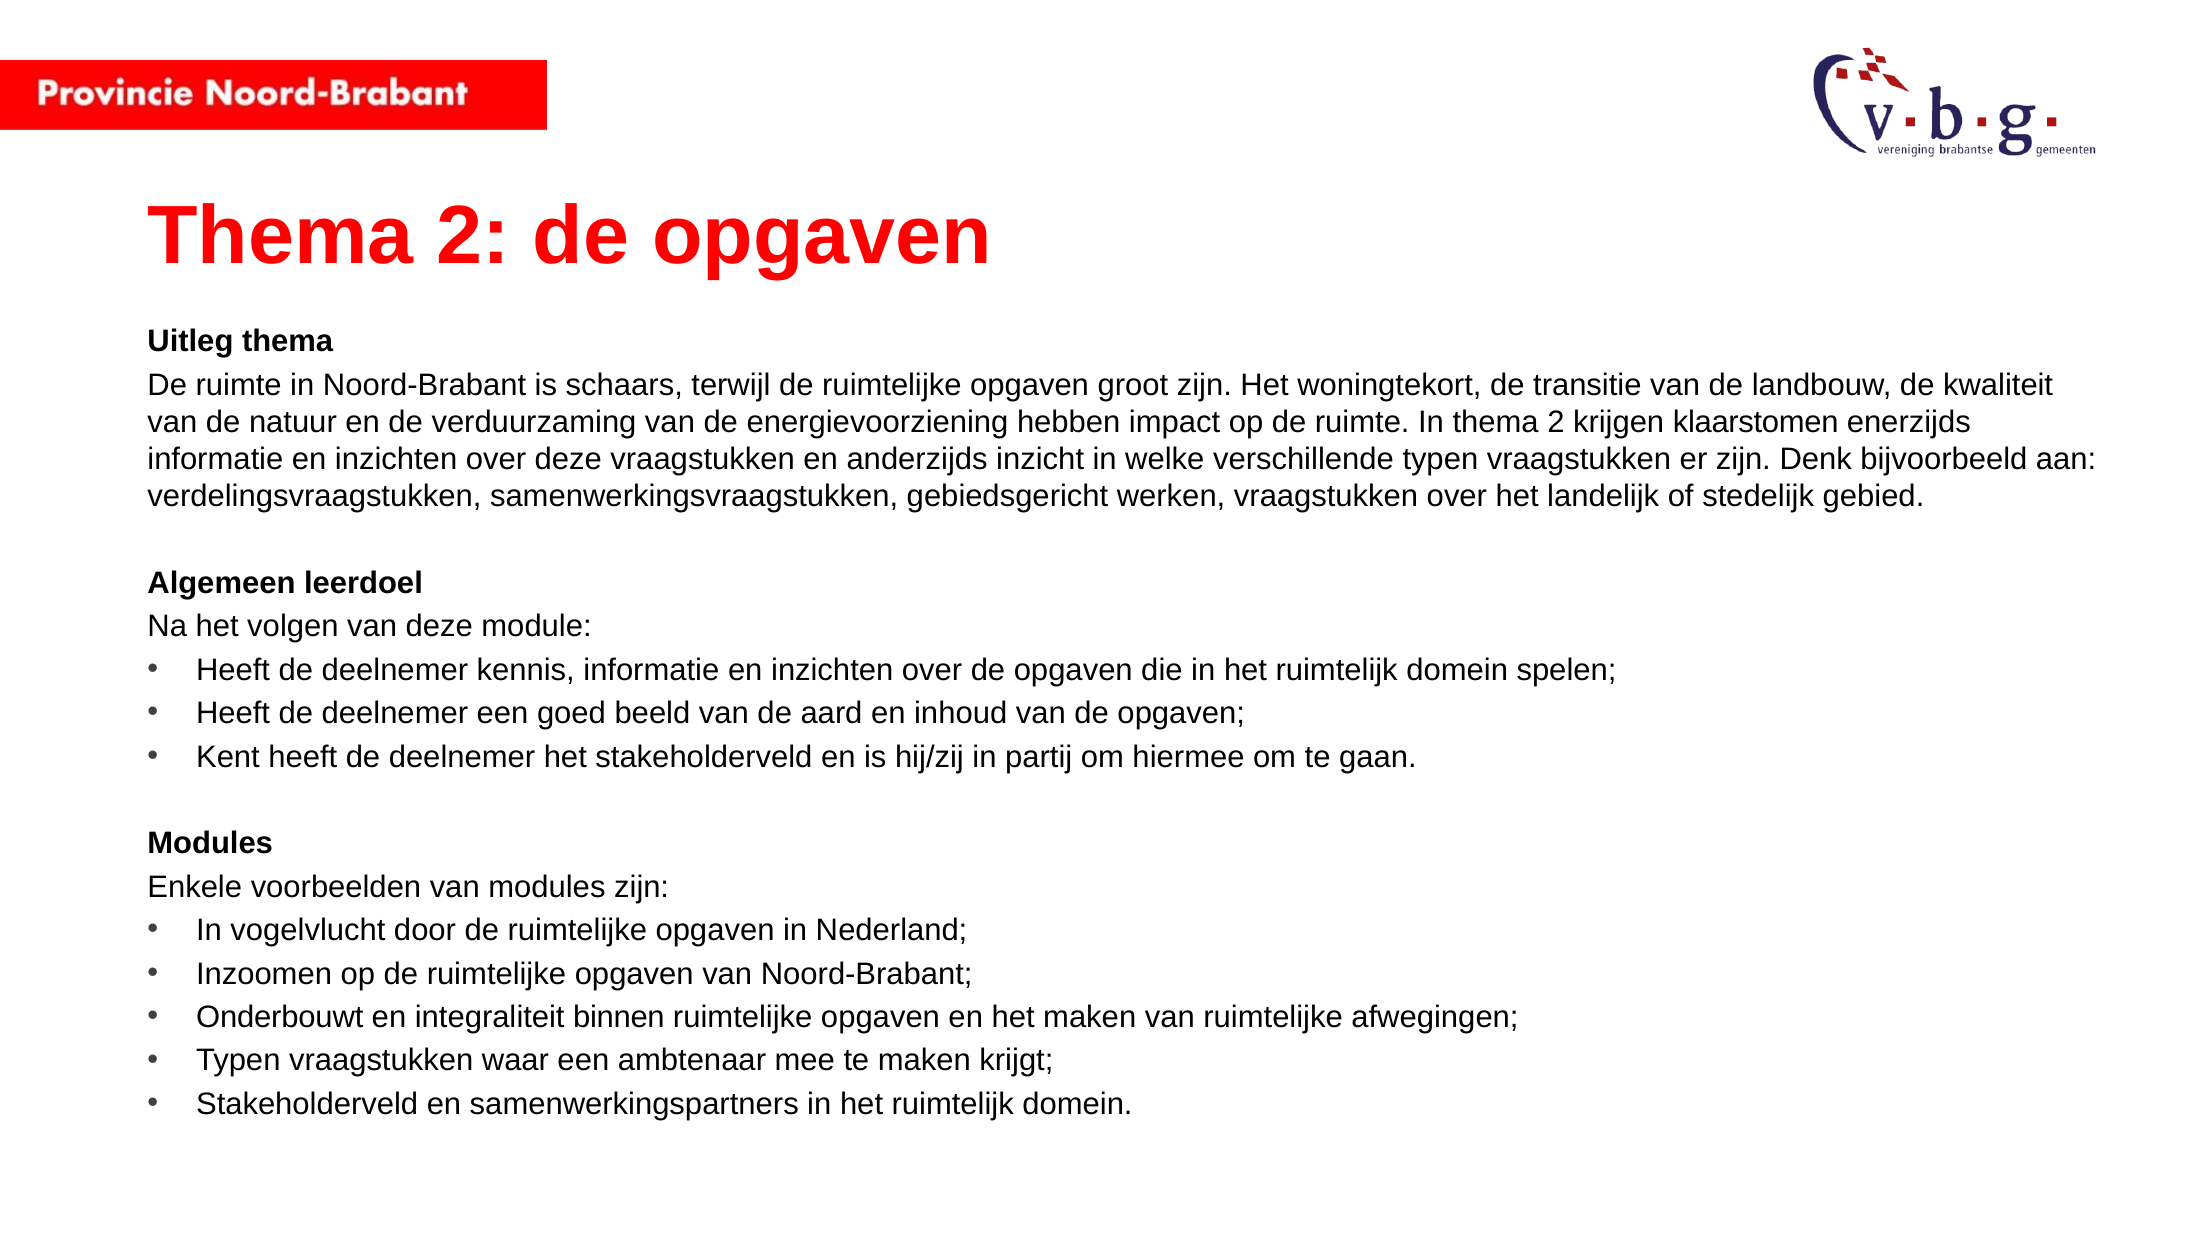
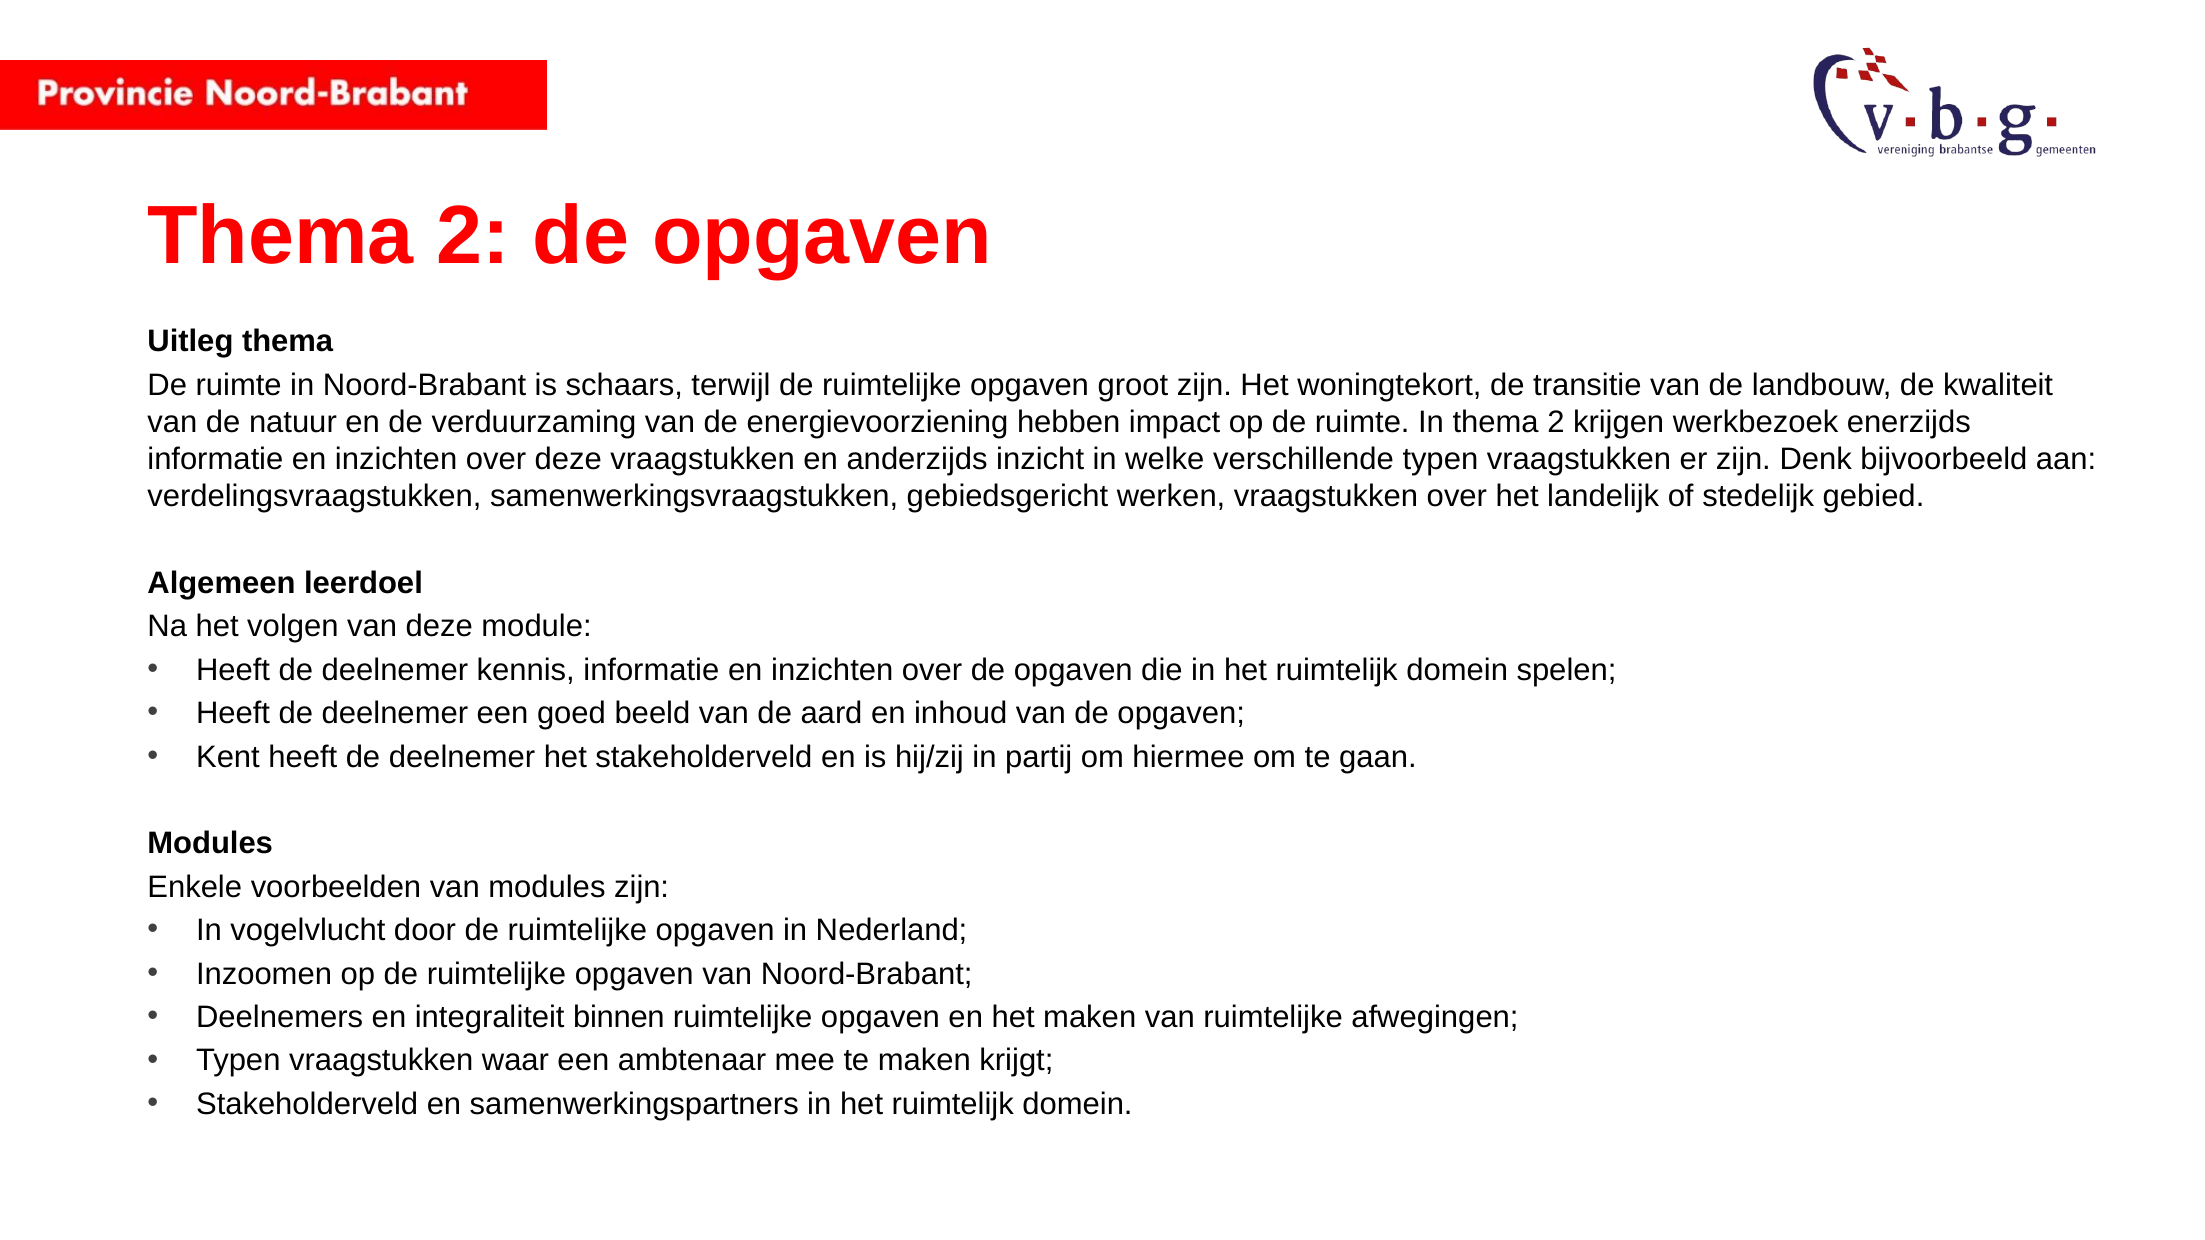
klaarstomen: klaarstomen -> werkbezoek (1756, 422)
Onderbouwt: Onderbouwt -> Deelnemers (280, 1017)
